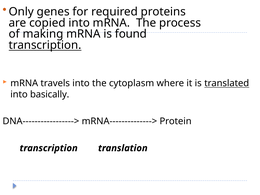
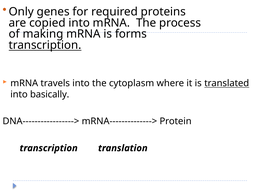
found: found -> forms (131, 34)
